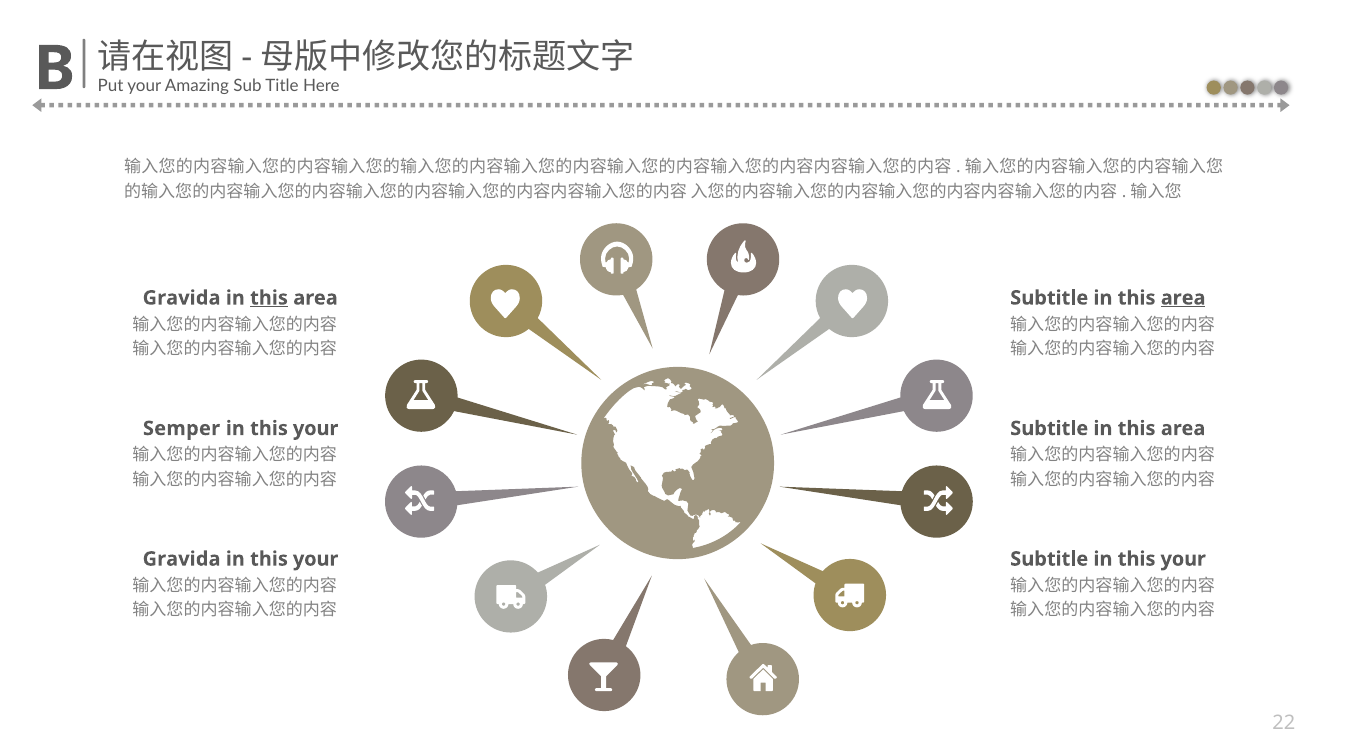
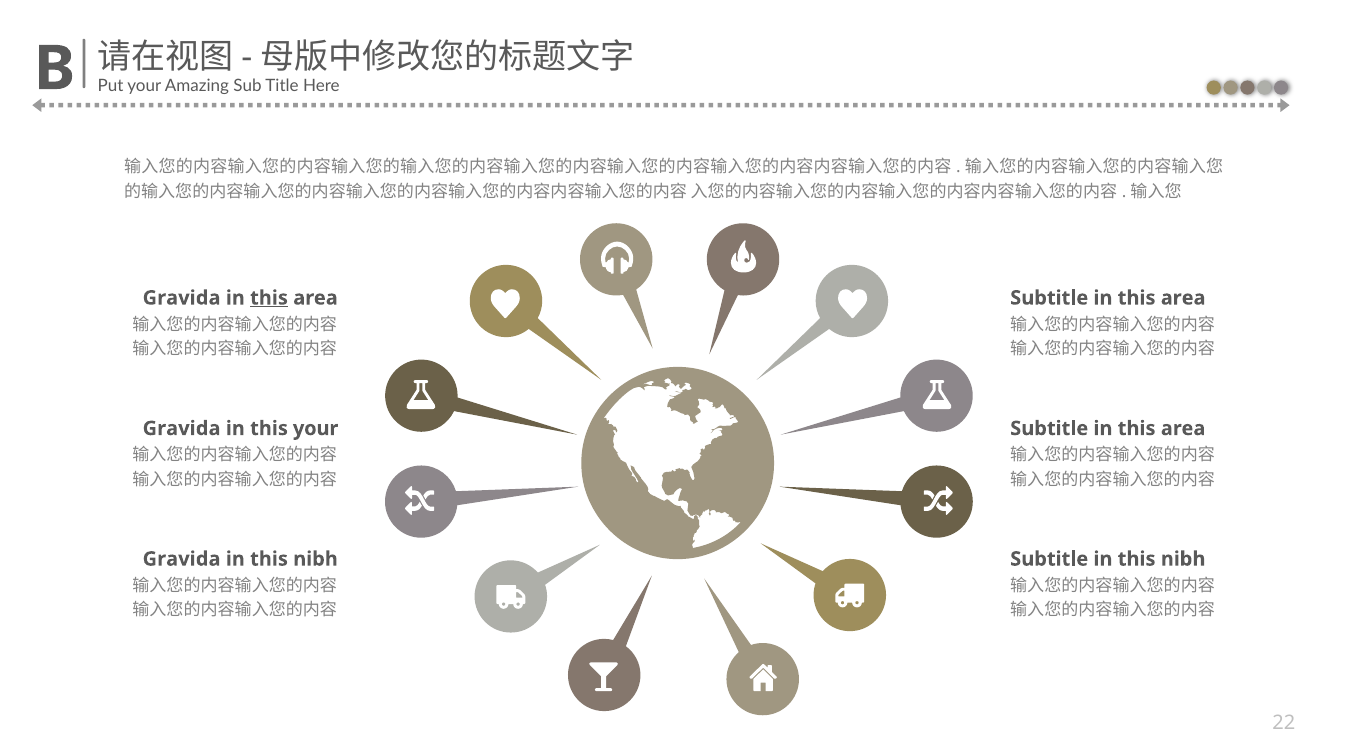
area underline: present -> none (1183, 298)
Semper: Semper -> Gravida (182, 429)
your: your -> nibh (316, 559)
Subtitle in this your: your -> nibh (1183, 559)
